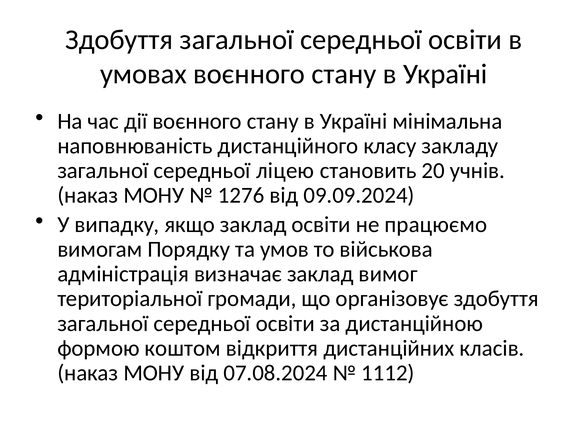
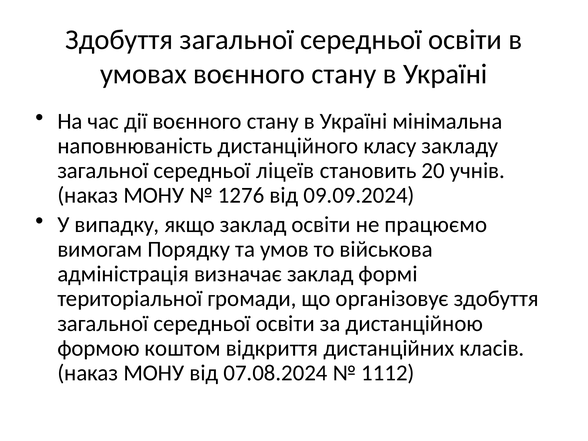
ліцею: ліцею -> ліцеїв (285, 171)
вимог: вимог -> формі (388, 274)
